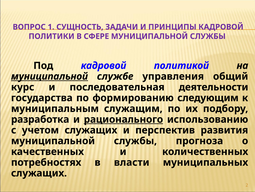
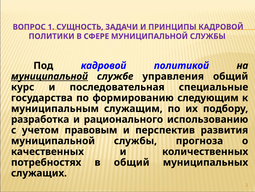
деятельности: деятельности -> специальные (214, 87)
рационального underline: present -> none (123, 119)
учетом служащих: служащих -> правовым (91, 130)
в власти: власти -> общий (132, 162)
